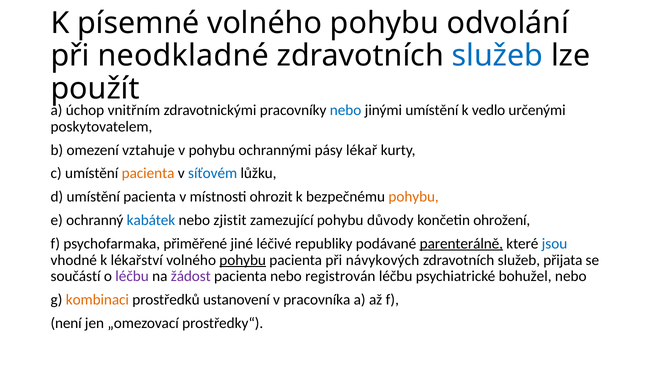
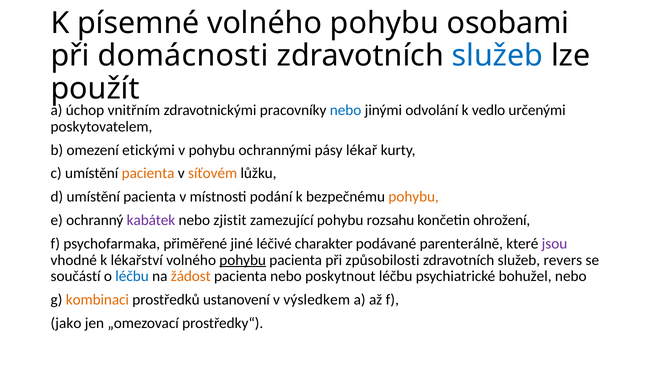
odvolání: odvolání -> osobami (508, 23)
neodkladné: neodkladné -> domácnosti (183, 56)
jinými umístění: umístění -> odvolání (432, 110)
vztahuje: vztahuje -> etickými (149, 150)
síťovém colour: blue -> orange (213, 173)
ohrozit: ohrozit -> podání (271, 197)
kabátek colour: blue -> purple (151, 220)
důvody: důvody -> rozsahu (390, 220)
republiky: republiky -> charakter (324, 243)
parenterálně underline: present -> none (461, 243)
jsou colour: blue -> purple (554, 243)
návykových: návykových -> způsobilosti (383, 260)
přijata: přijata -> revers (563, 260)
léčbu colour: purple -> blue (132, 276)
žádost colour: purple -> orange (191, 276)
registrován: registrován -> poskytnout (340, 276)
pracovníka: pracovníka -> výsledkem (317, 299)
není: není -> jako (66, 323)
